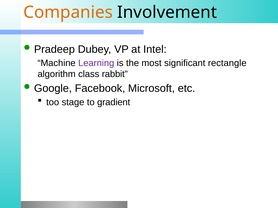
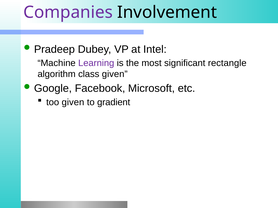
Companies colour: orange -> purple (68, 12)
class rabbit: rabbit -> given (115, 74)
too stage: stage -> given (73, 102)
